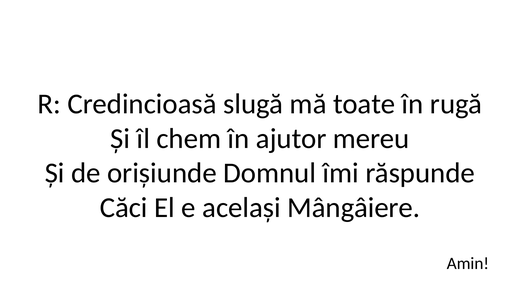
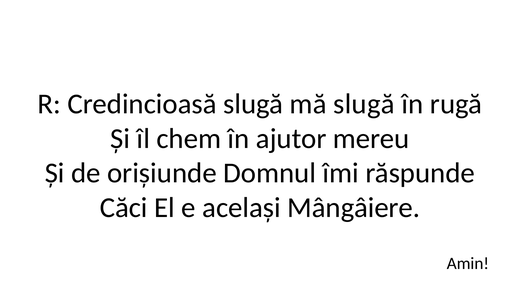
mă toate: toate -> slugă (364, 104)
